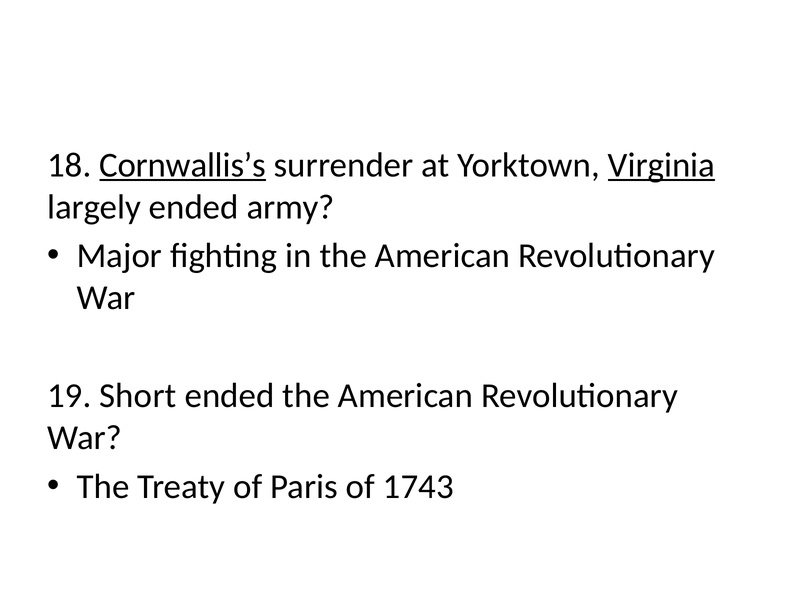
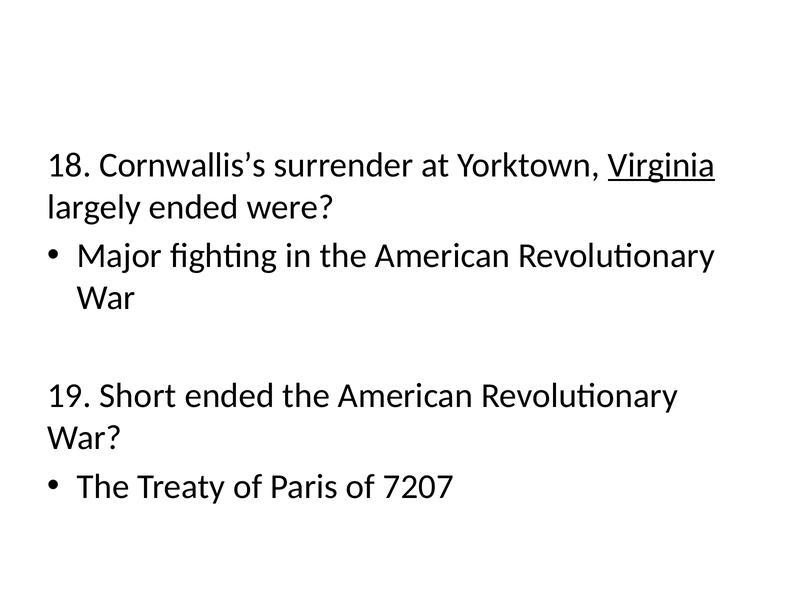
Cornwallis’s underline: present -> none (183, 165)
army: army -> were (290, 207)
1743: 1743 -> 7207 (418, 486)
